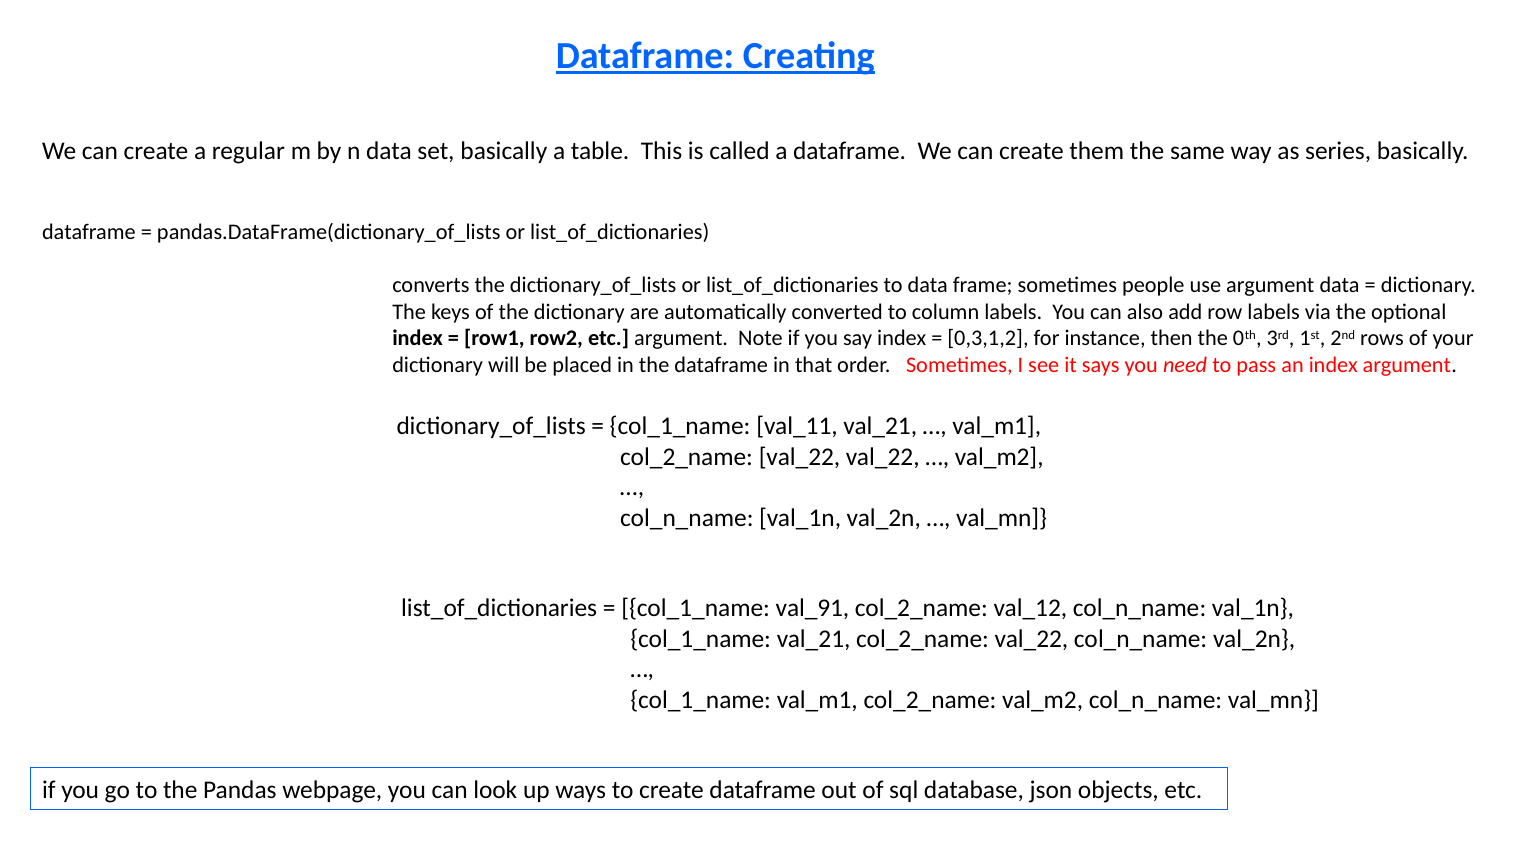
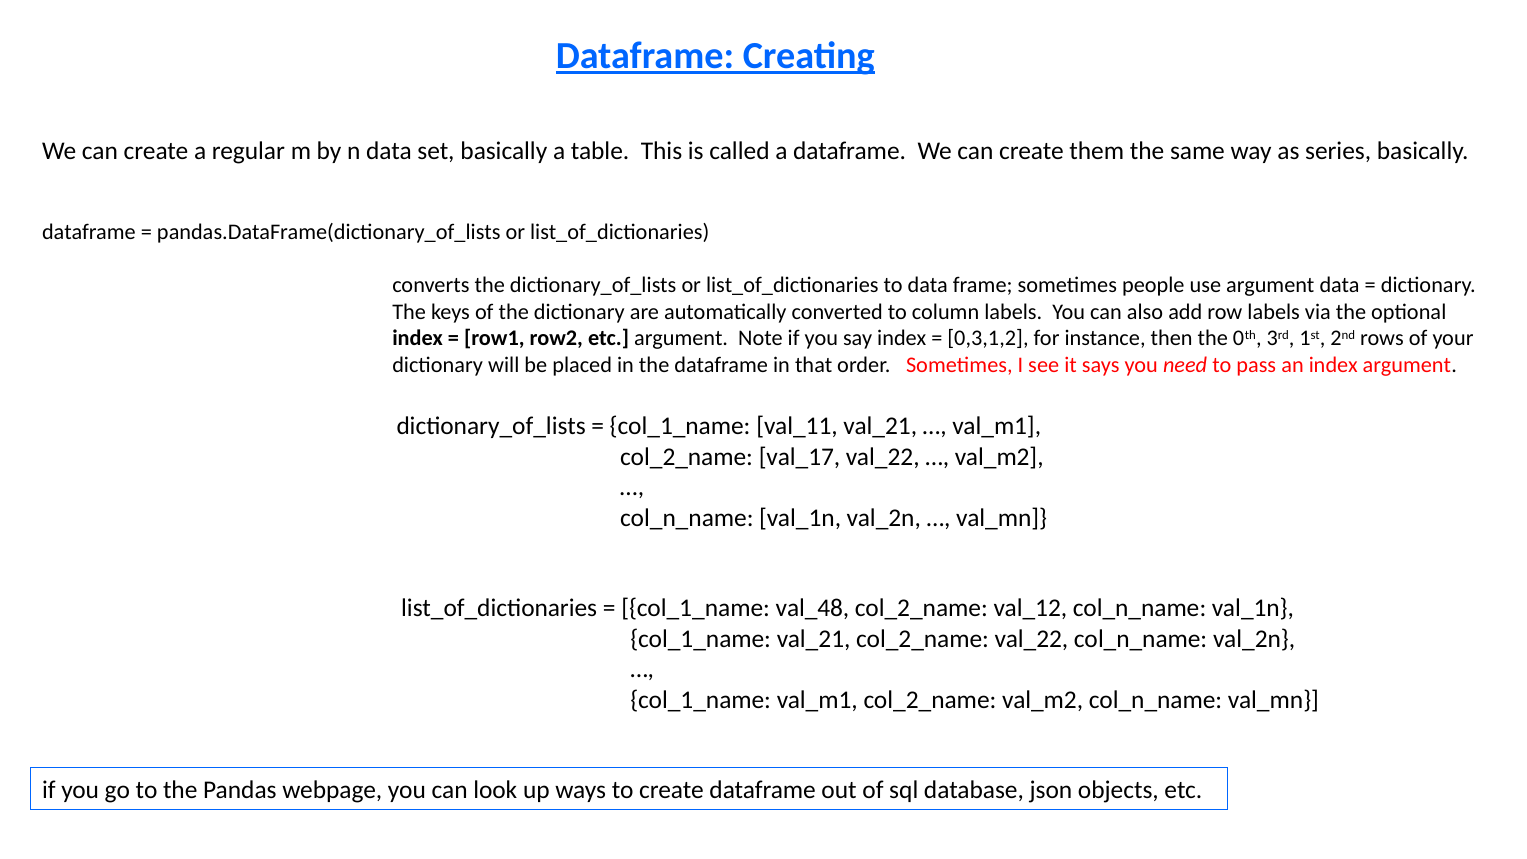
val_22: val_22 -> val_17 (800, 457)
val_91: val_91 -> val_48 (812, 608)
